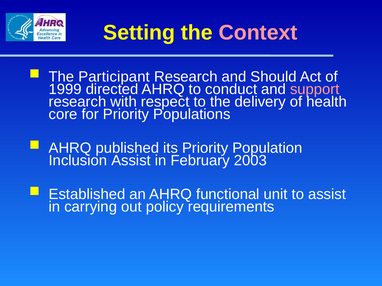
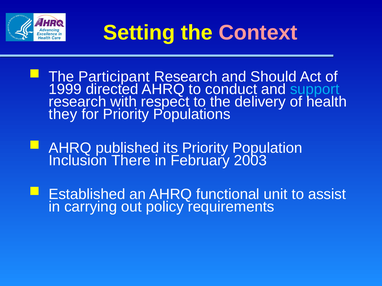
support colour: pink -> light blue (315, 89)
core: core -> they (63, 114)
Inclusion Assist: Assist -> There (131, 161)
